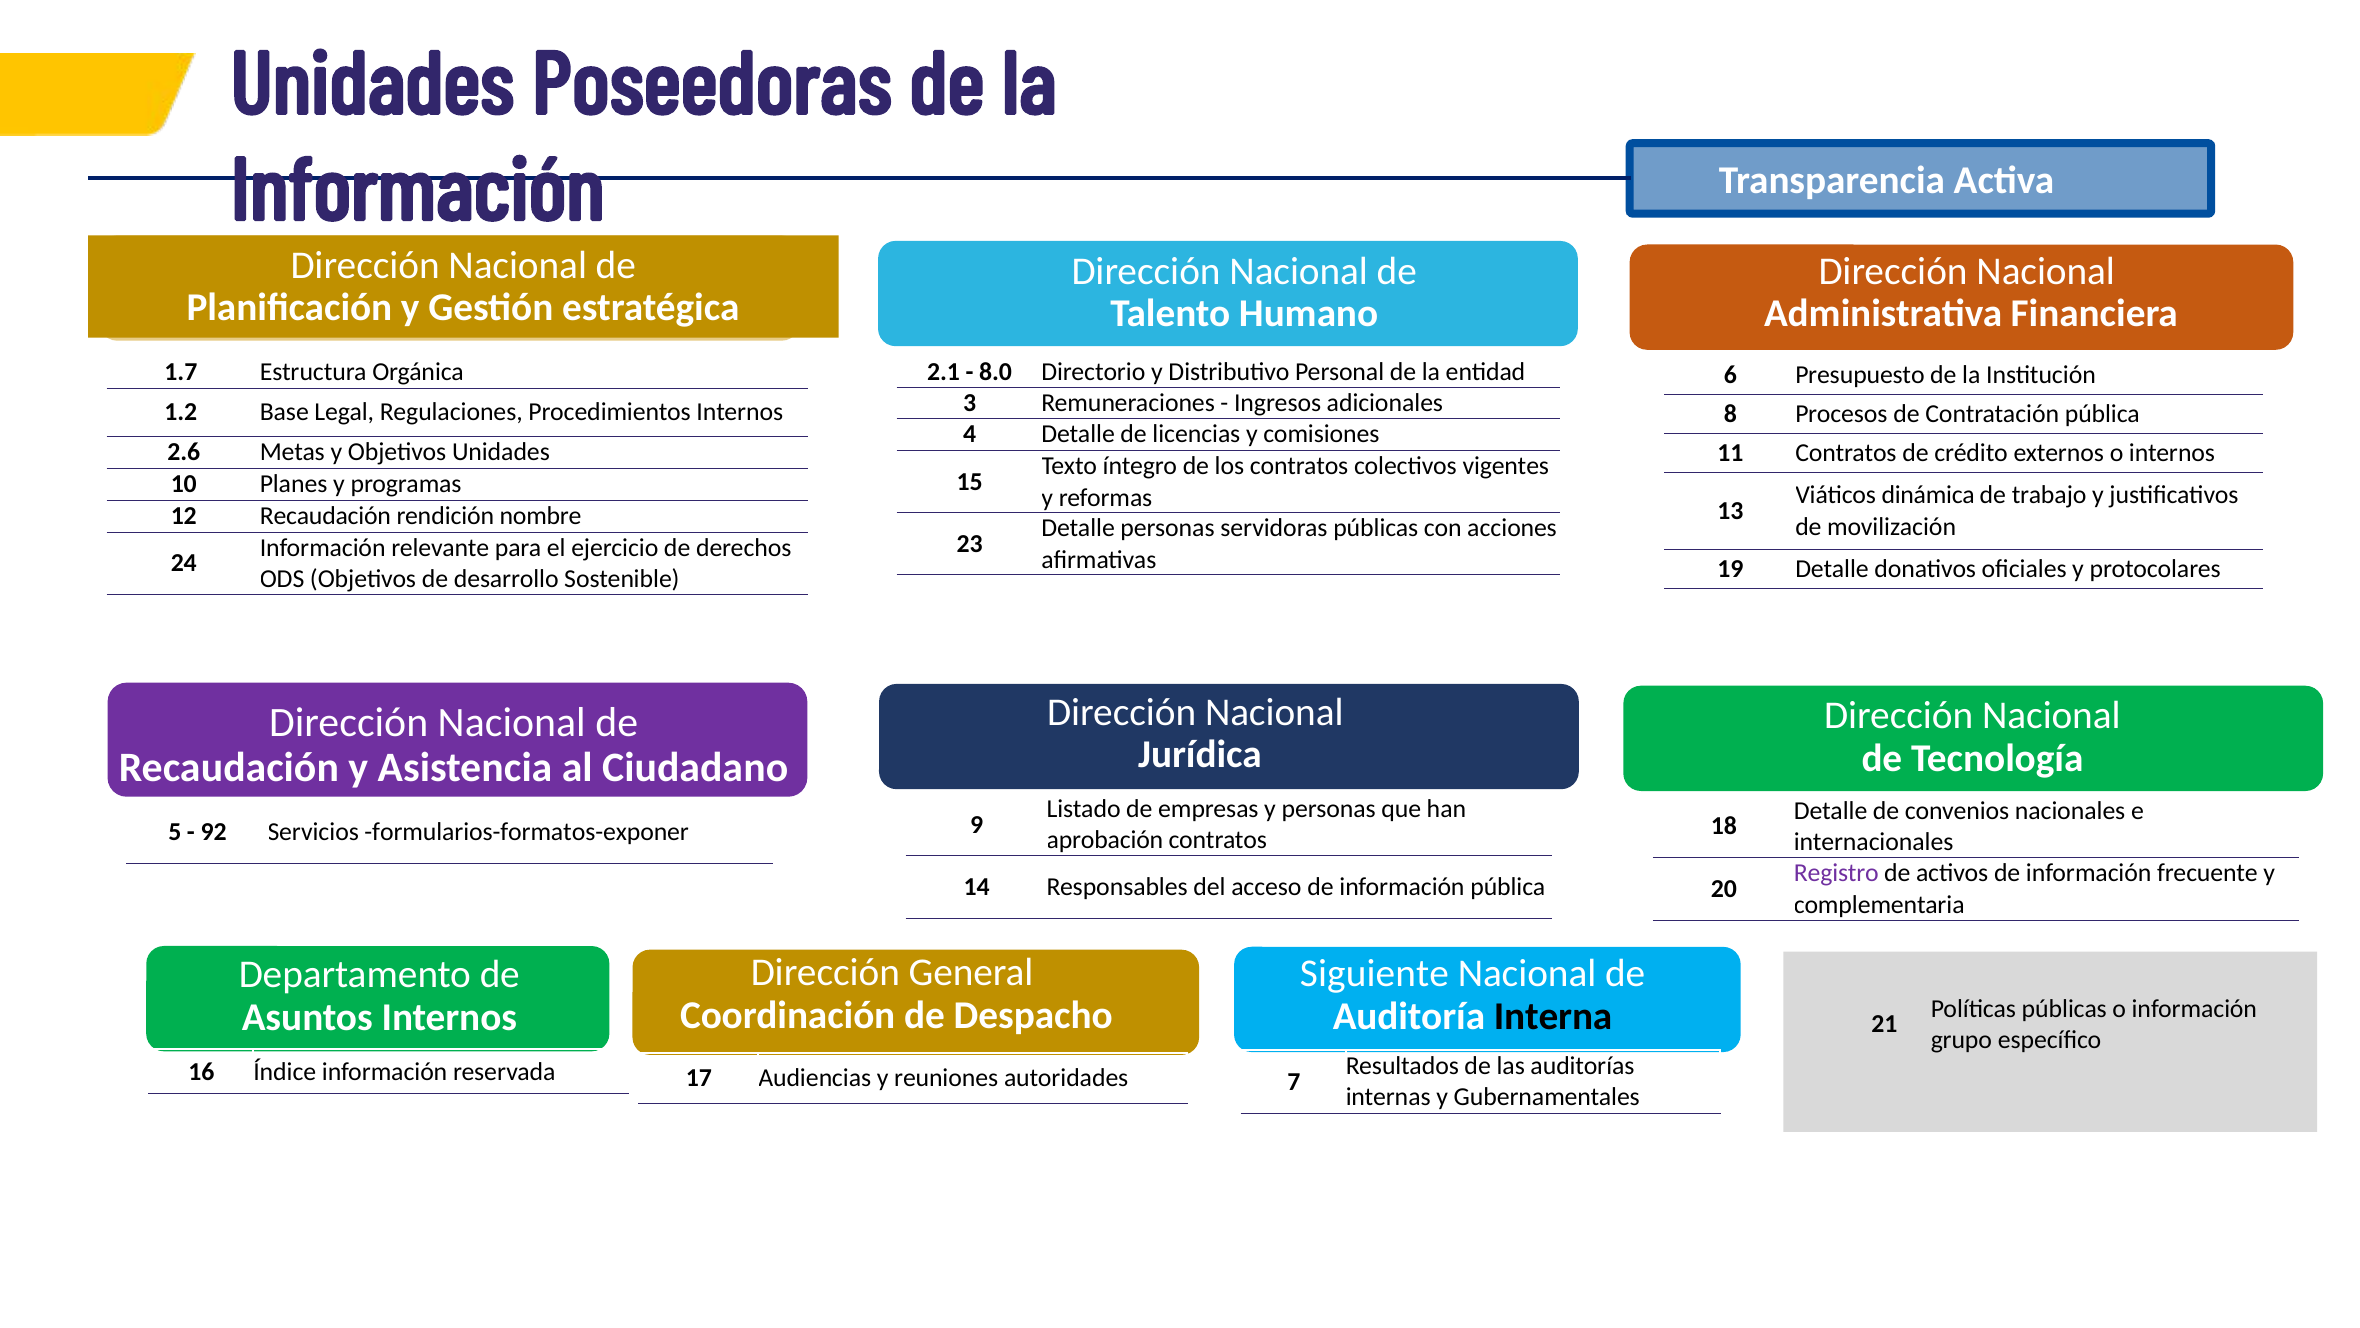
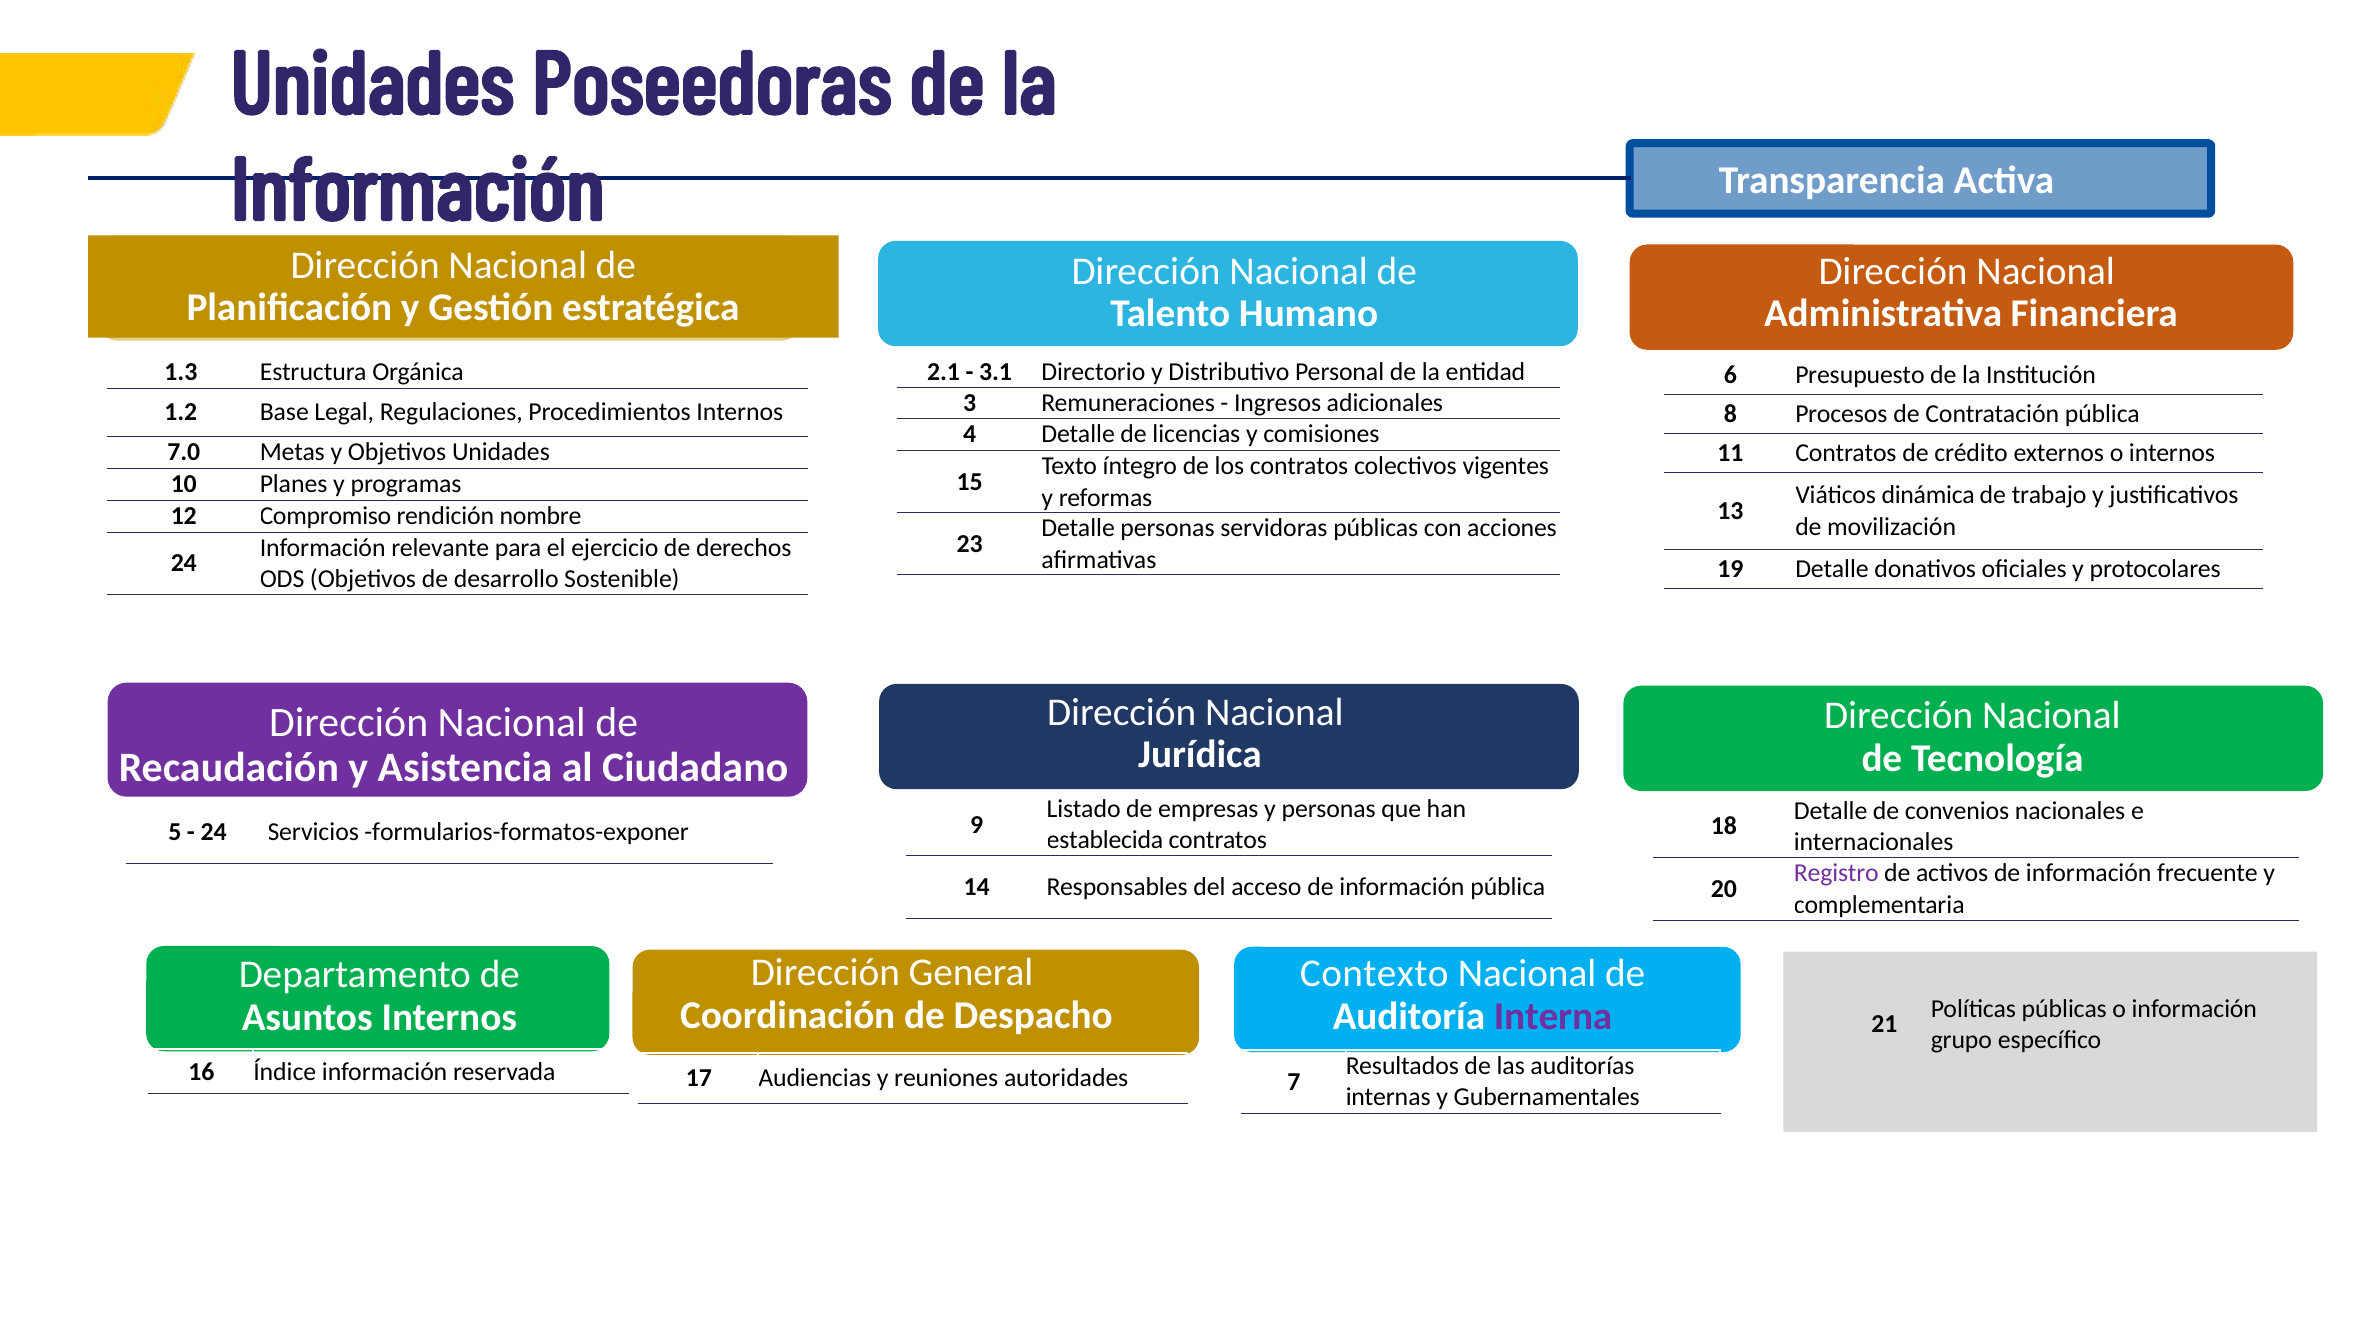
8.0: 8.0 -> 3.1 (996, 372)
1.7: 1.7 -> 1.3 (181, 372)
2.6: 2.6 -> 7.0 (184, 452)
12 Recaudación: Recaudación -> Compromiso (325, 516)
92: 92 -> 24 (214, 832)
aprobación: aprobación -> establecida (1105, 840)
Siguiente: Siguiente -> Contexto (1374, 973)
Interna colour: black -> purple (1553, 1016)
